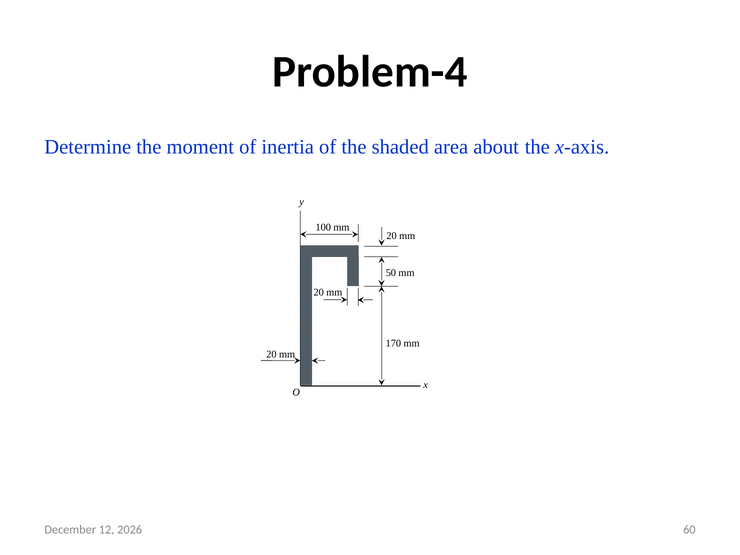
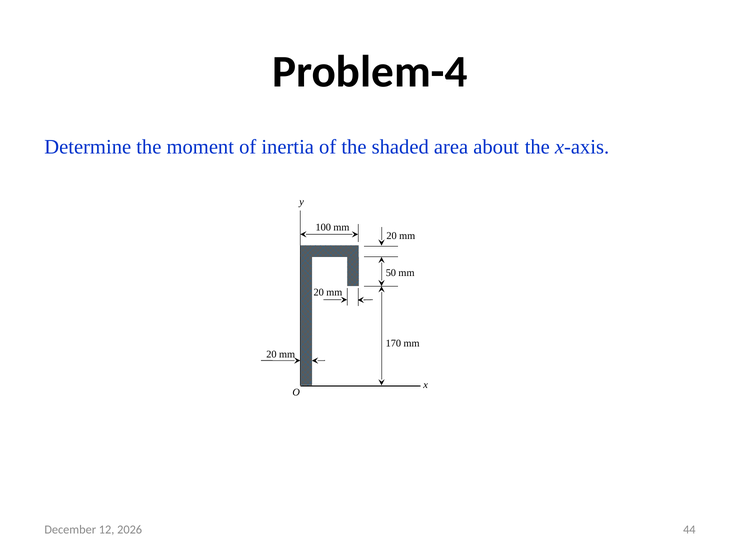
60: 60 -> 44 (689, 530)
